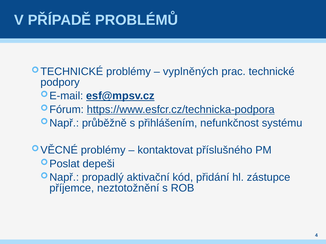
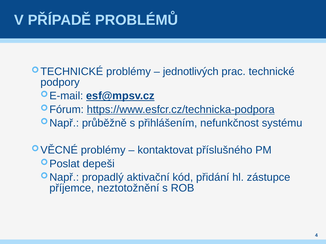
vyplněných: vyplněných -> jednotlivých (191, 72)
